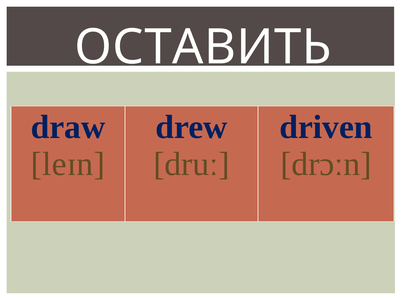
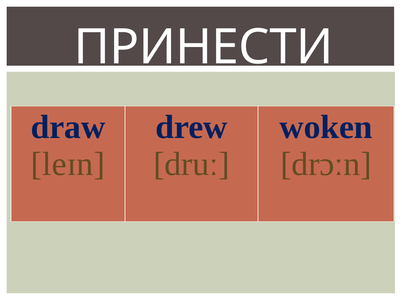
ОСТАВИТЬ: ОСТАВИТЬ -> ПРИНЕСТИ (204, 47)
driven: driven -> woken (326, 127)
